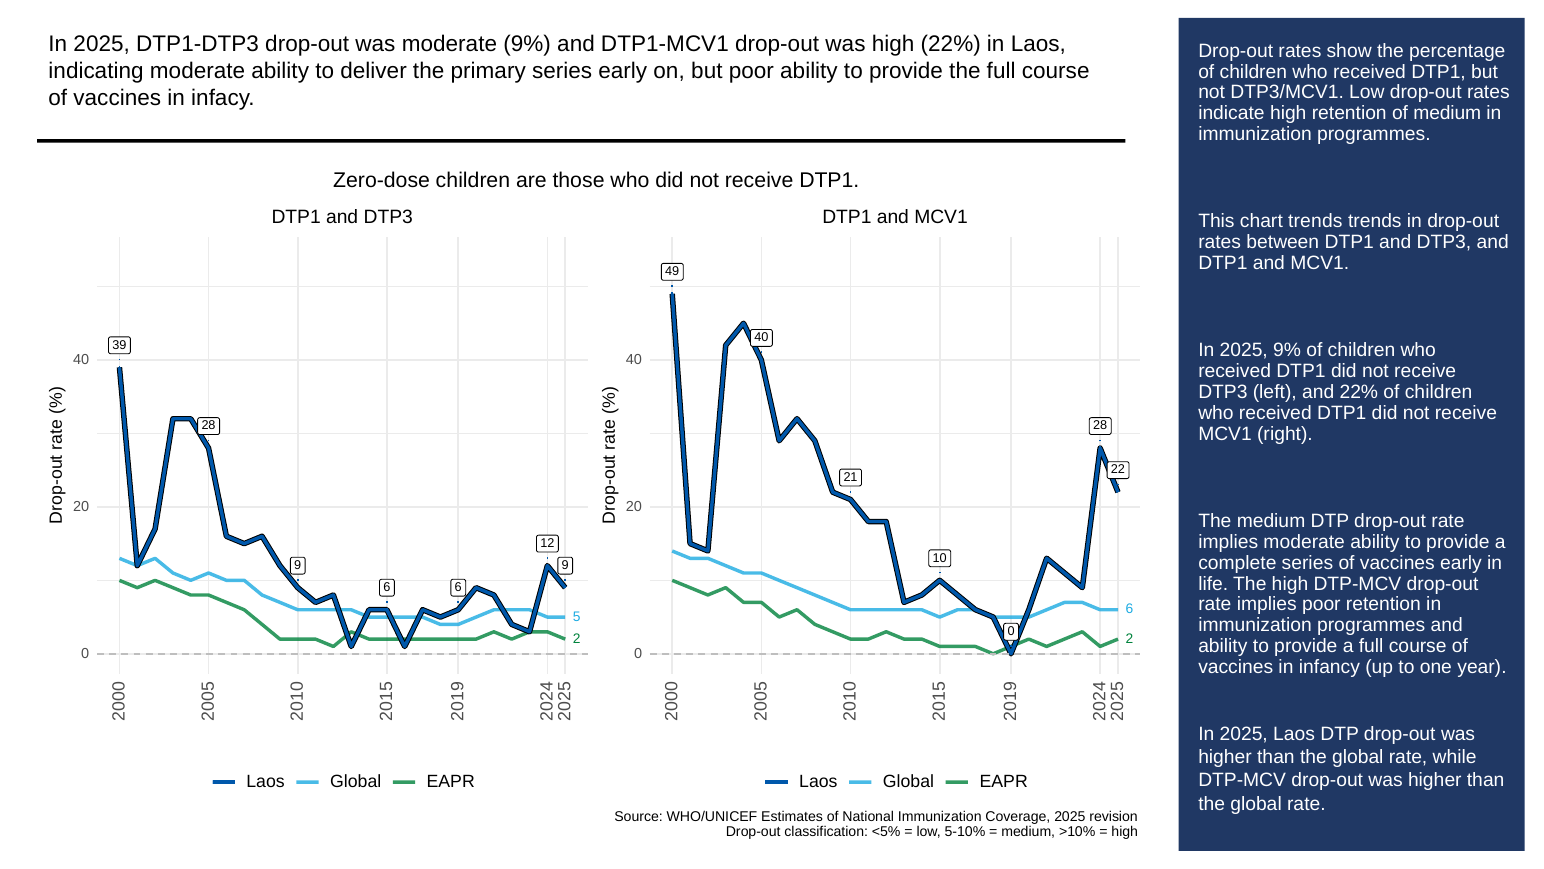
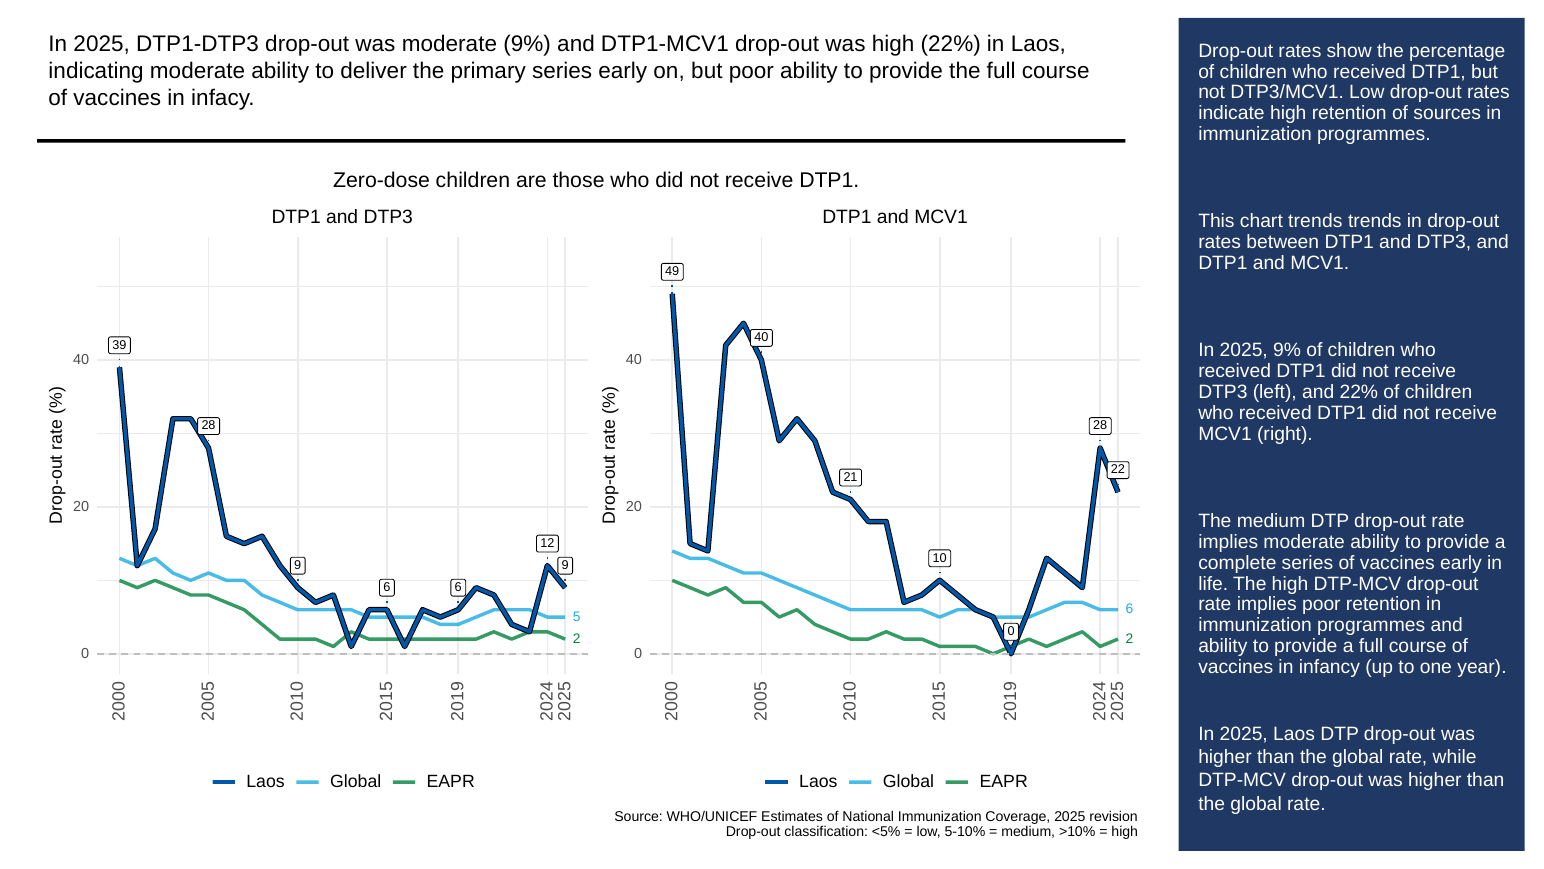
of medium: medium -> sources (1447, 113)
